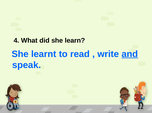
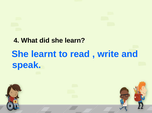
and underline: present -> none (130, 54)
